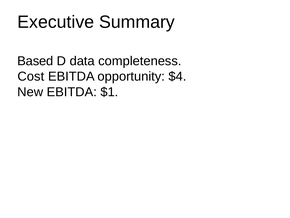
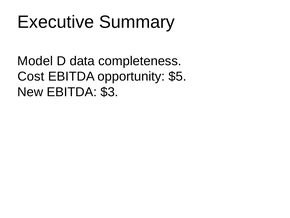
Based: Based -> Model (35, 61)
$4: $4 -> $5 (177, 76)
$1: $1 -> $3 (109, 92)
